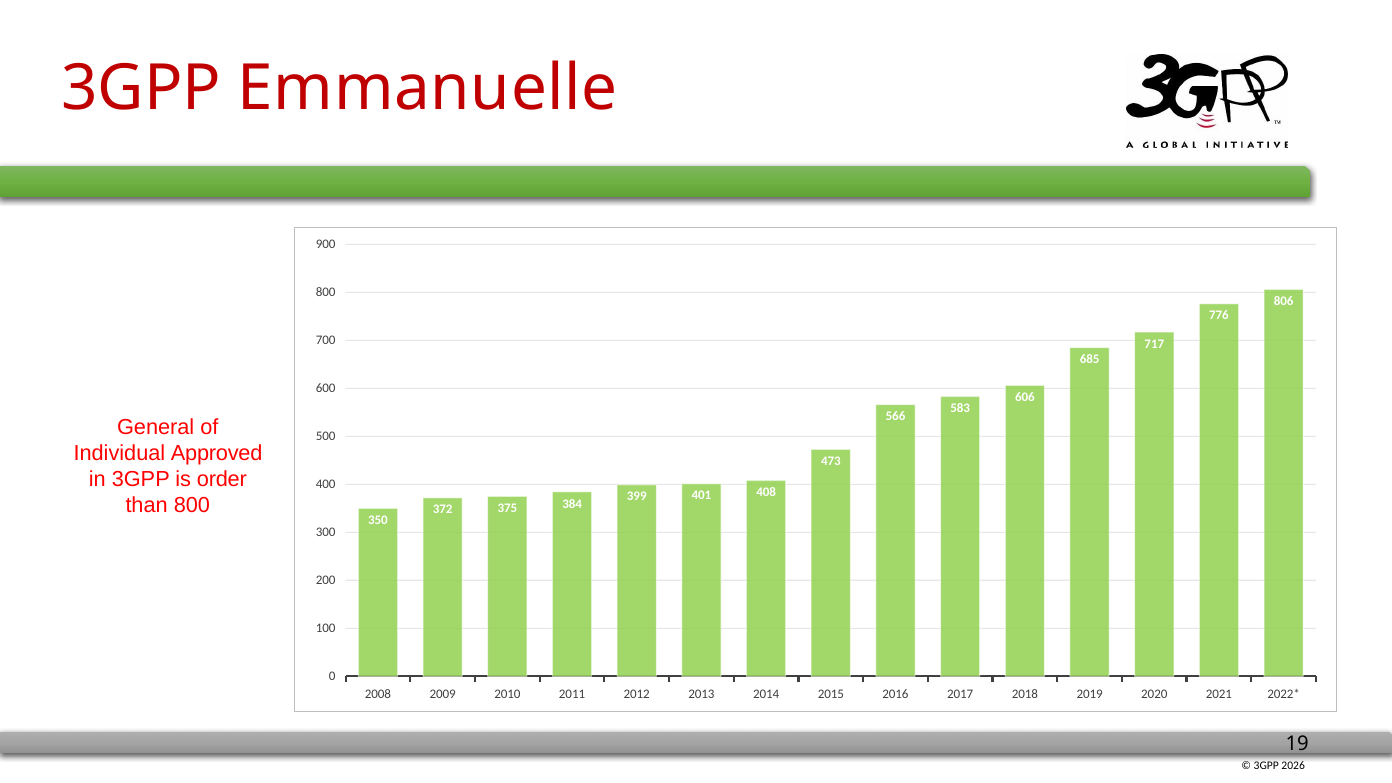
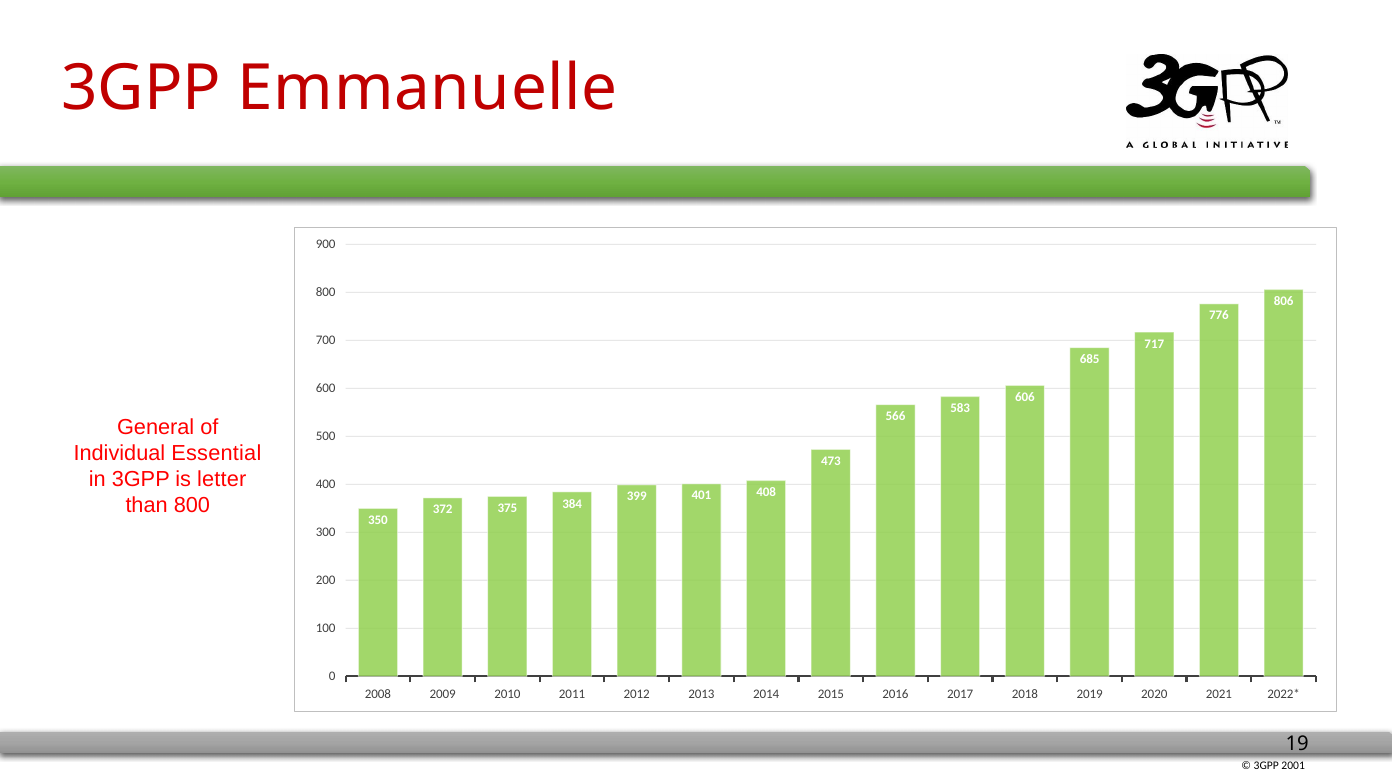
Approved: Approved -> Essential (216, 453)
order: order -> letter (222, 479)
2026: 2026 -> 2001 (1293, 765)
